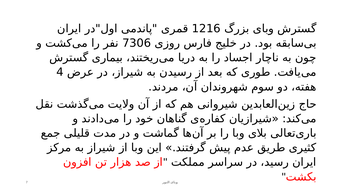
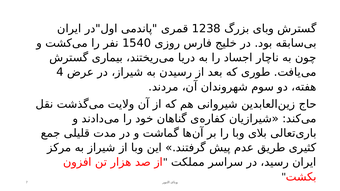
1216: 1216 -> 1238 (206, 29)
7306: 7306 -> 1540 (137, 43)
